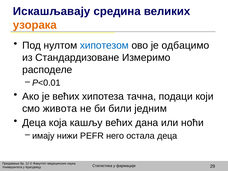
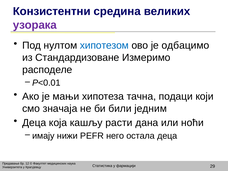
Искашљавају: Искашљавају -> Конзистентни (52, 11)
узорака colour: orange -> purple (35, 25)
је већих: већих -> мањи (66, 96)
живота: живота -> значаја (60, 109)
кашљу већих: већих -> расти (119, 123)
